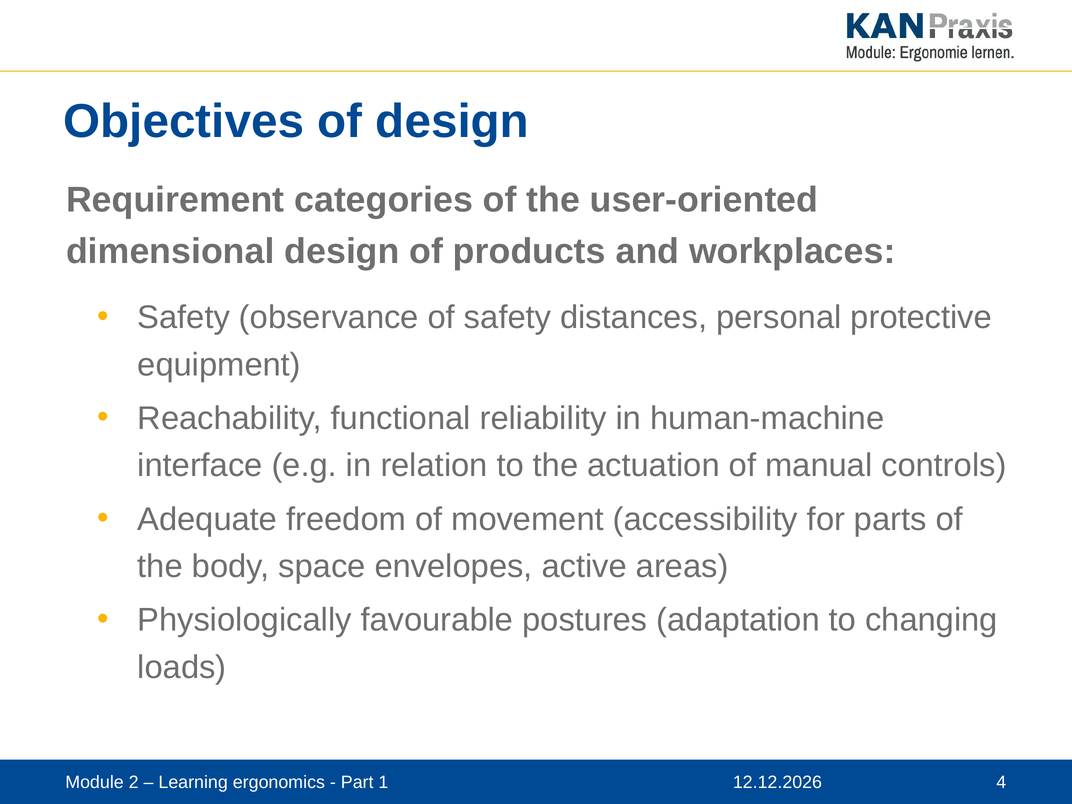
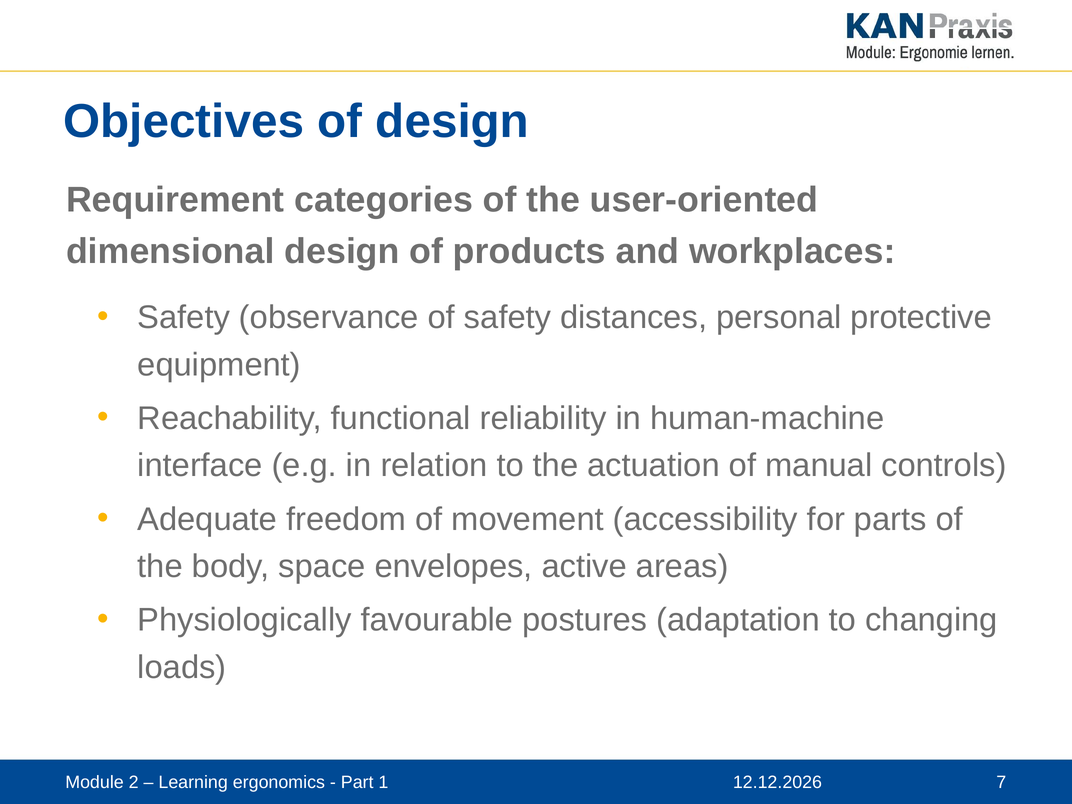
4: 4 -> 7 (1001, 782)
